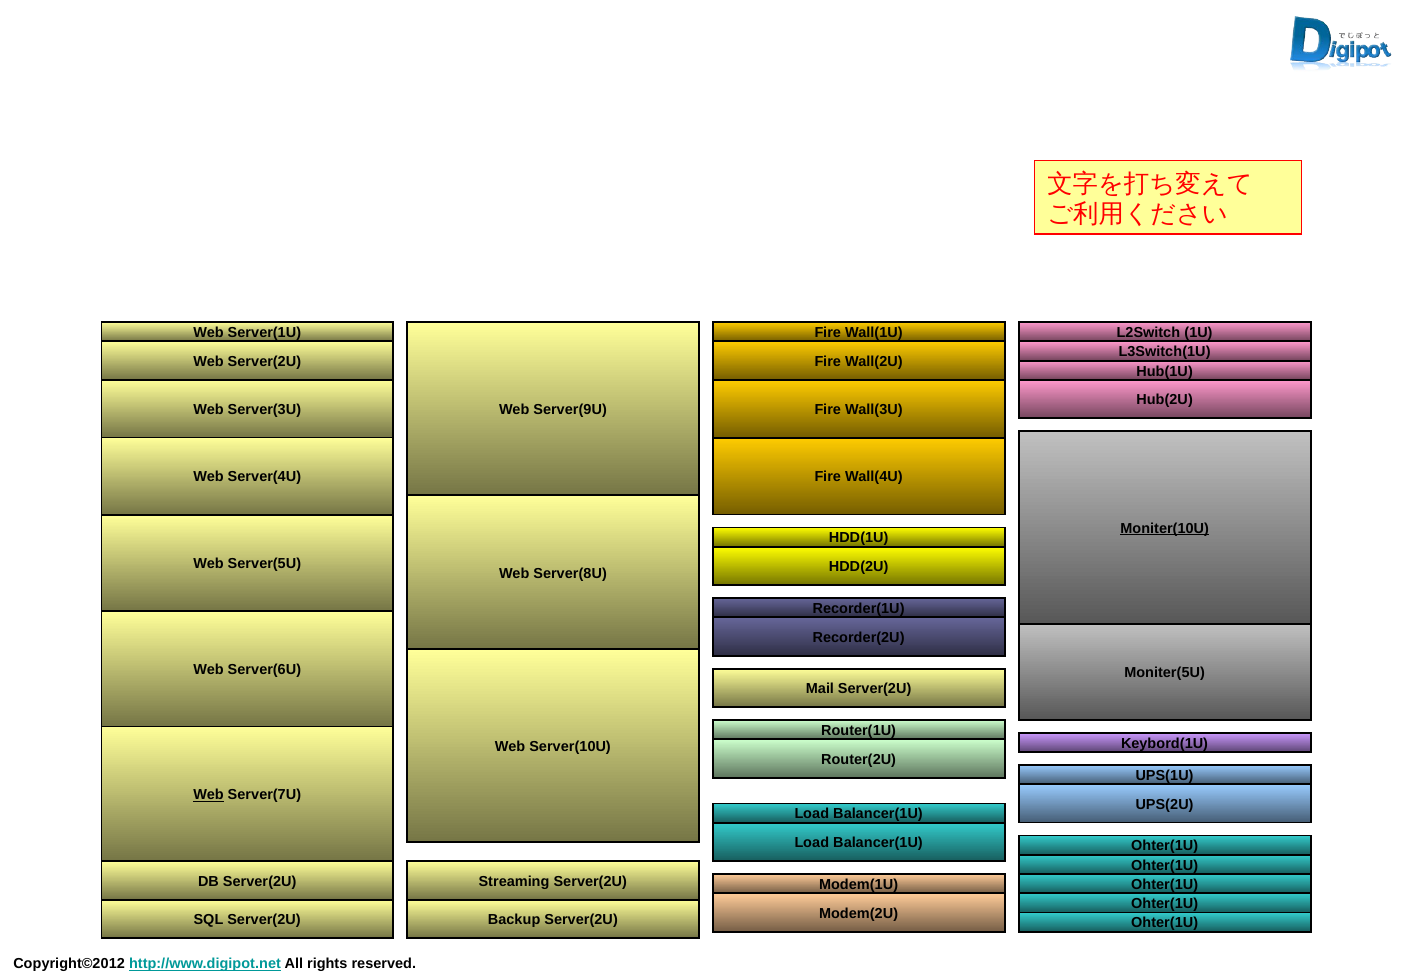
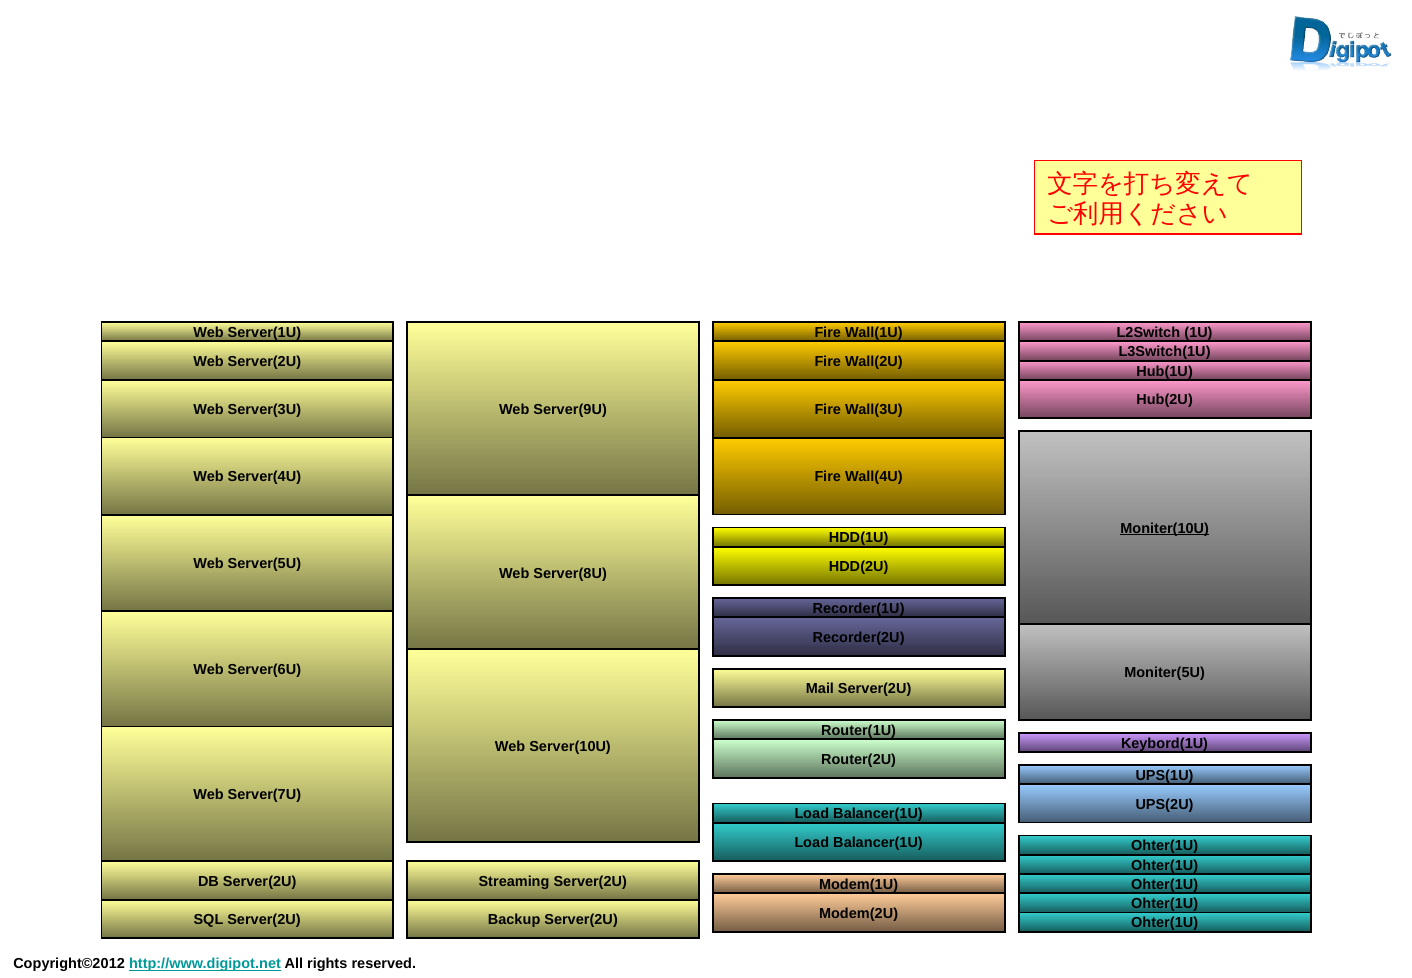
Web underline: present -> none (209, 794)
